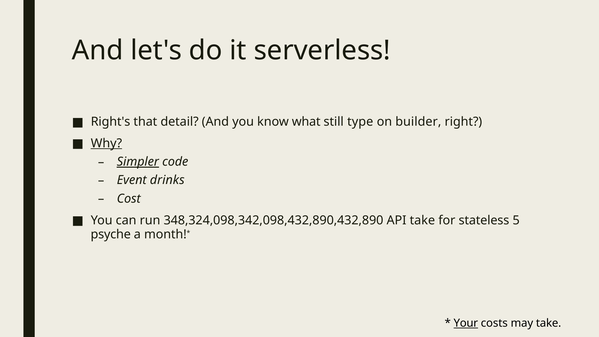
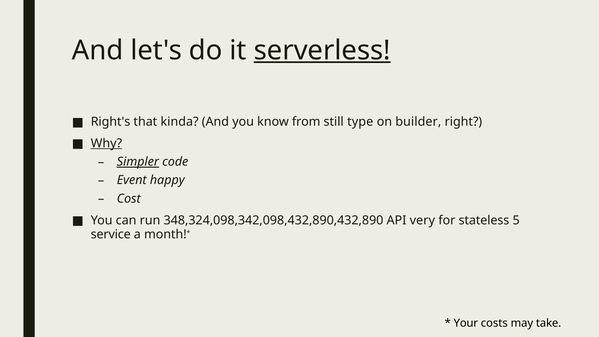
serverless underline: none -> present (322, 50)
detail: detail -> kinda (180, 122)
what: what -> from (306, 122)
drinks: drinks -> happy (167, 180)
API take: take -> very (422, 220)
psyche: psyche -> service (111, 234)
Your underline: present -> none (466, 323)
